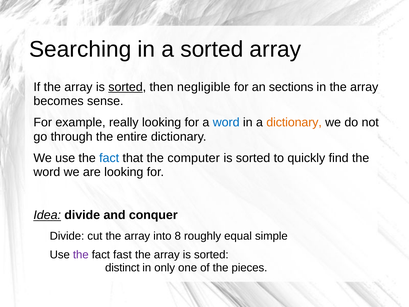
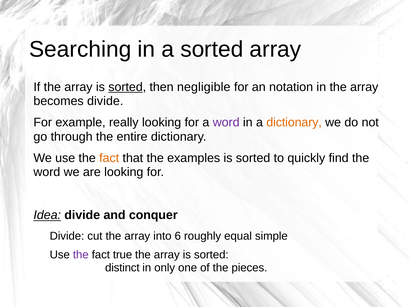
sections: sections -> notation (291, 87)
becomes sense: sense -> divide (105, 101)
word colour: blue -> purple (226, 122)
fact colour: blue -> orange (109, 158)
computer: computer -> examples (194, 158)
8: 8 -> 6 (178, 236)
fast: fast -> true (123, 255)
